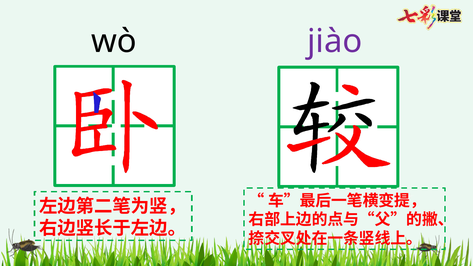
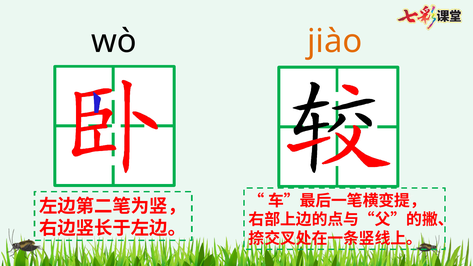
jiào colour: purple -> orange (335, 41)
